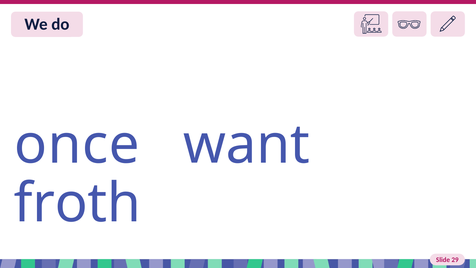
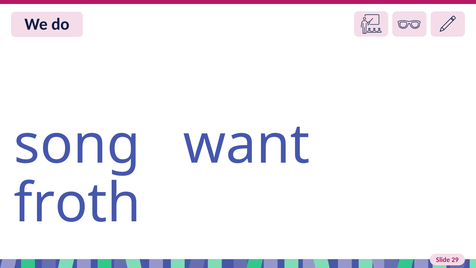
once: once -> song (77, 145)
